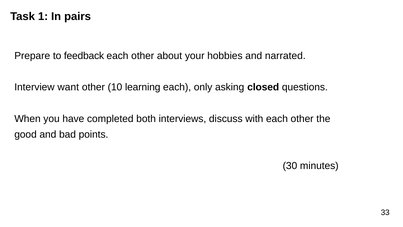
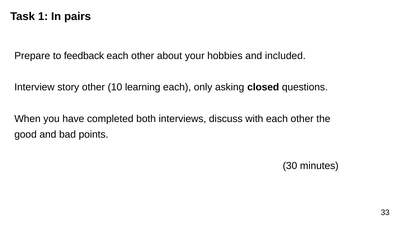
narrated: narrated -> included (285, 56)
want: want -> story (68, 87)
